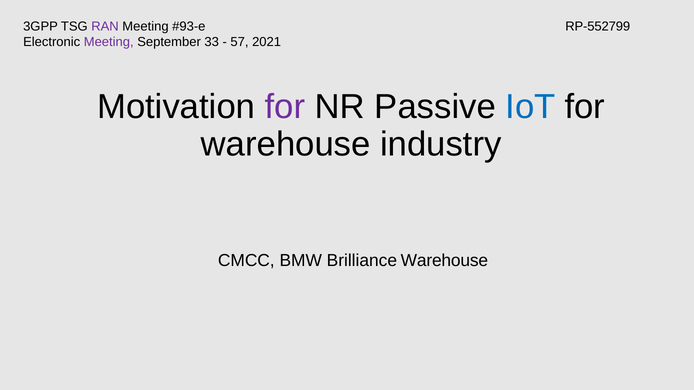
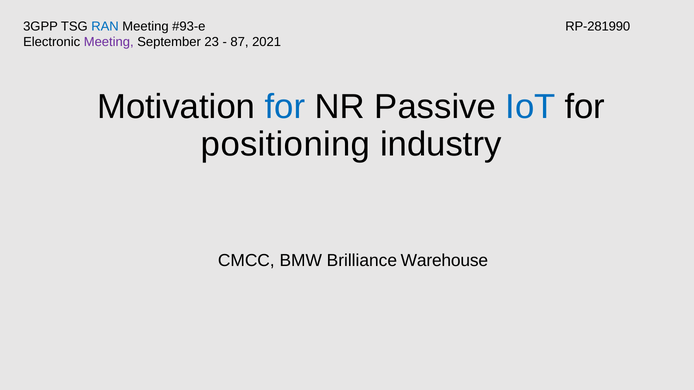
RAN colour: purple -> blue (105, 26)
RP-552799: RP-552799 -> RP-281990 (598, 26)
33: 33 -> 23 (212, 42)
57: 57 -> 87 (239, 42)
for colour: purple -> blue (285, 107)
warehouse: warehouse -> positioning (286, 144)
